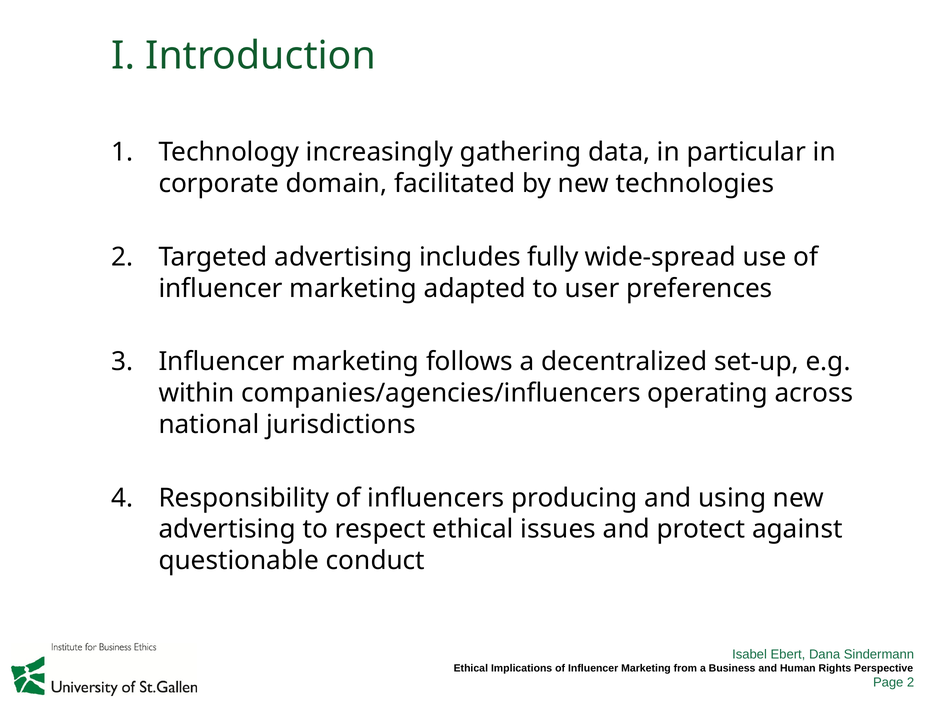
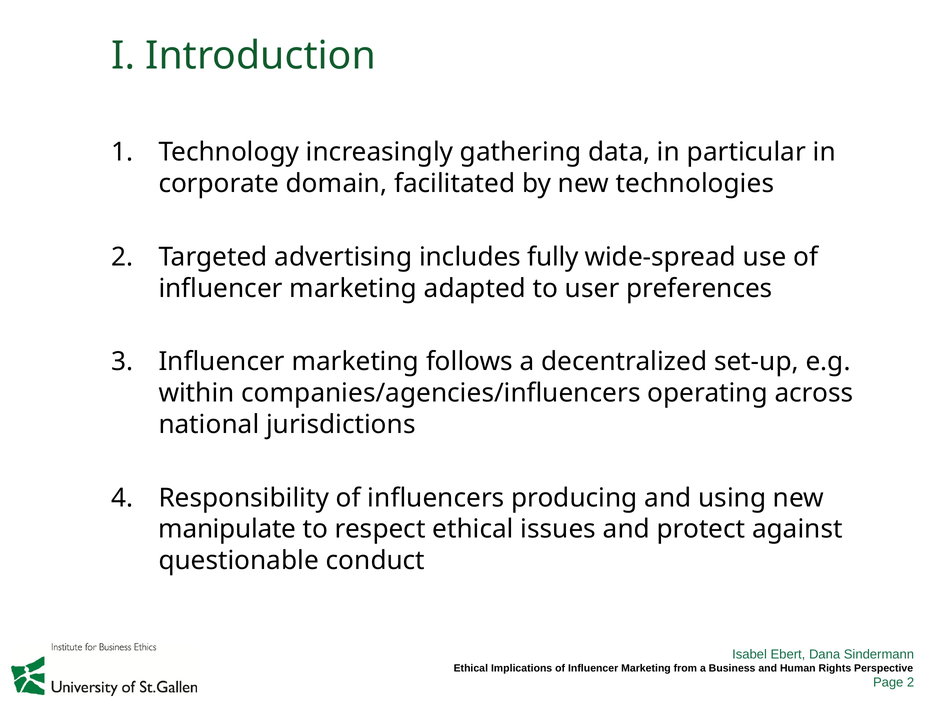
advertising: advertising -> manipulate (227, 530)
